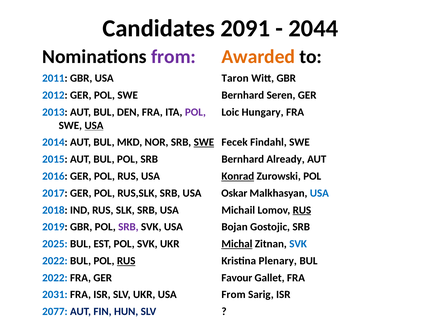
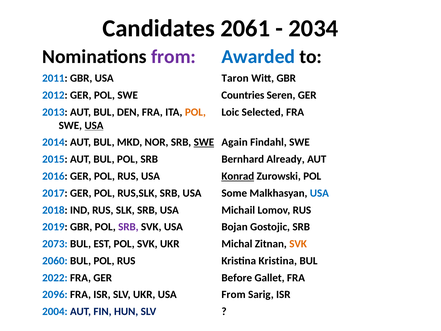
2091: 2091 -> 2061 (245, 28)
2044: 2044 -> 2034 (313, 28)
Awarded colour: orange -> blue (258, 57)
Bernhard: Bernhard -> Countries (243, 95)
POL colour: purple -> orange (195, 112)
Hungary: Hungary -> Selected (263, 112)
Fecek: Fecek -> Again (235, 142)
Oskar: Oskar -> Some (234, 193)
RUS underline: present -> none (302, 210)
2025: 2025 -> 2073 (55, 244)
Michal underline: present -> none (237, 244)
SVK colour: blue -> orange (298, 244)
2022: 2022 -> 2060 (55, 261)
RUS underline: present -> none (126, 261)
Kristina Plenary: Plenary -> Kristina (278, 261)
Favour: Favour -> Before (237, 278)
2031: 2031 -> 2096 (55, 294)
2077: 2077 -> 2004 (55, 311)
